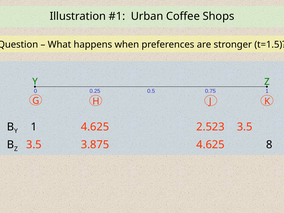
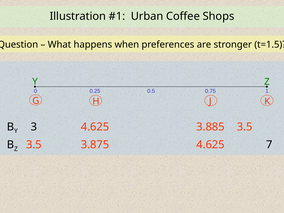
Y 1: 1 -> 3 (34, 127)
2.523: 2.523 -> 3.885 (210, 127)
8: 8 -> 7 (269, 145)
